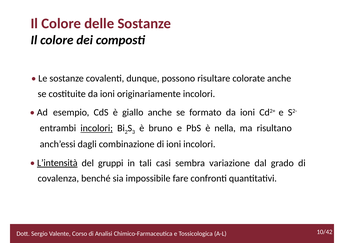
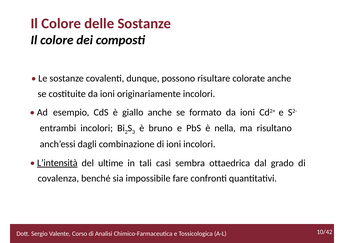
incolori underline: present -> none (97, 128)
gruppi: gruppi -> ultime (111, 163)
variazione: variazione -> ottaedrica (230, 163)
